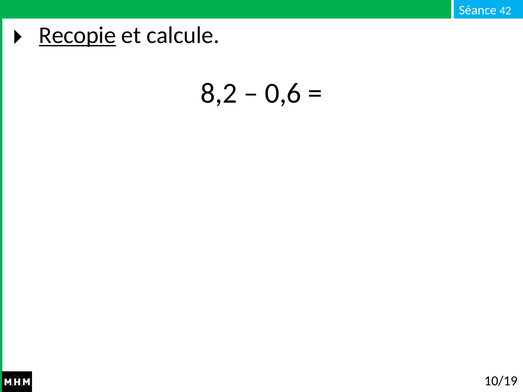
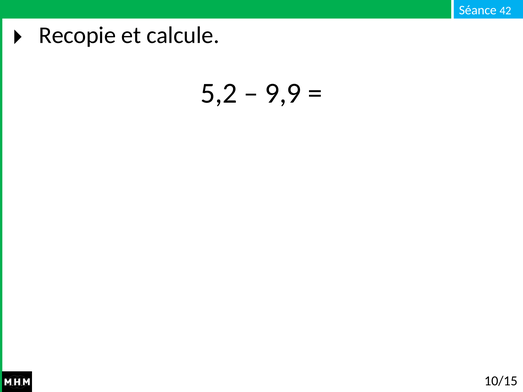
Recopie underline: present -> none (77, 35)
8,2: 8,2 -> 5,2 (219, 93)
0,6: 0,6 -> 9,9 (283, 93)
10/19: 10/19 -> 10/15 (501, 381)
